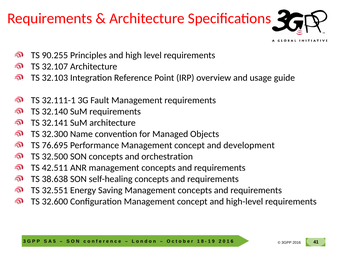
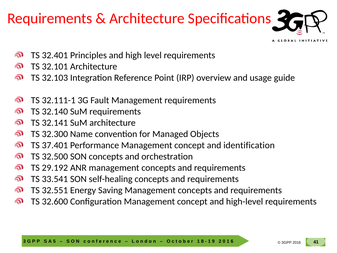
90.255: 90.255 -> 32.401 (55, 55)
32.107: 32.107 -> 32.101 (55, 66)
76.695: 76.695 -> 37.401 (55, 145)
development: development -> identification (249, 145)
42.511: 42.511 -> 29.192 (55, 168)
38.638: 38.638 -> 33.541 (55, 179)
